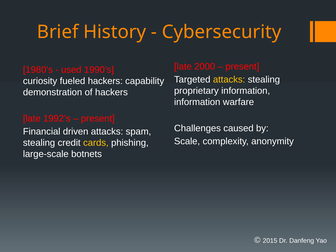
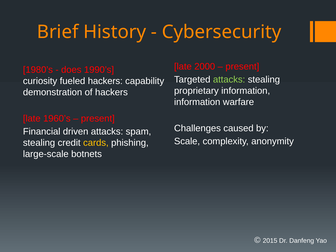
used: used -> does (71, 70)
attacks colour: yellow -> light green (229, 80)
1992’s: 1992’s -> 1960’s (57, 118)
